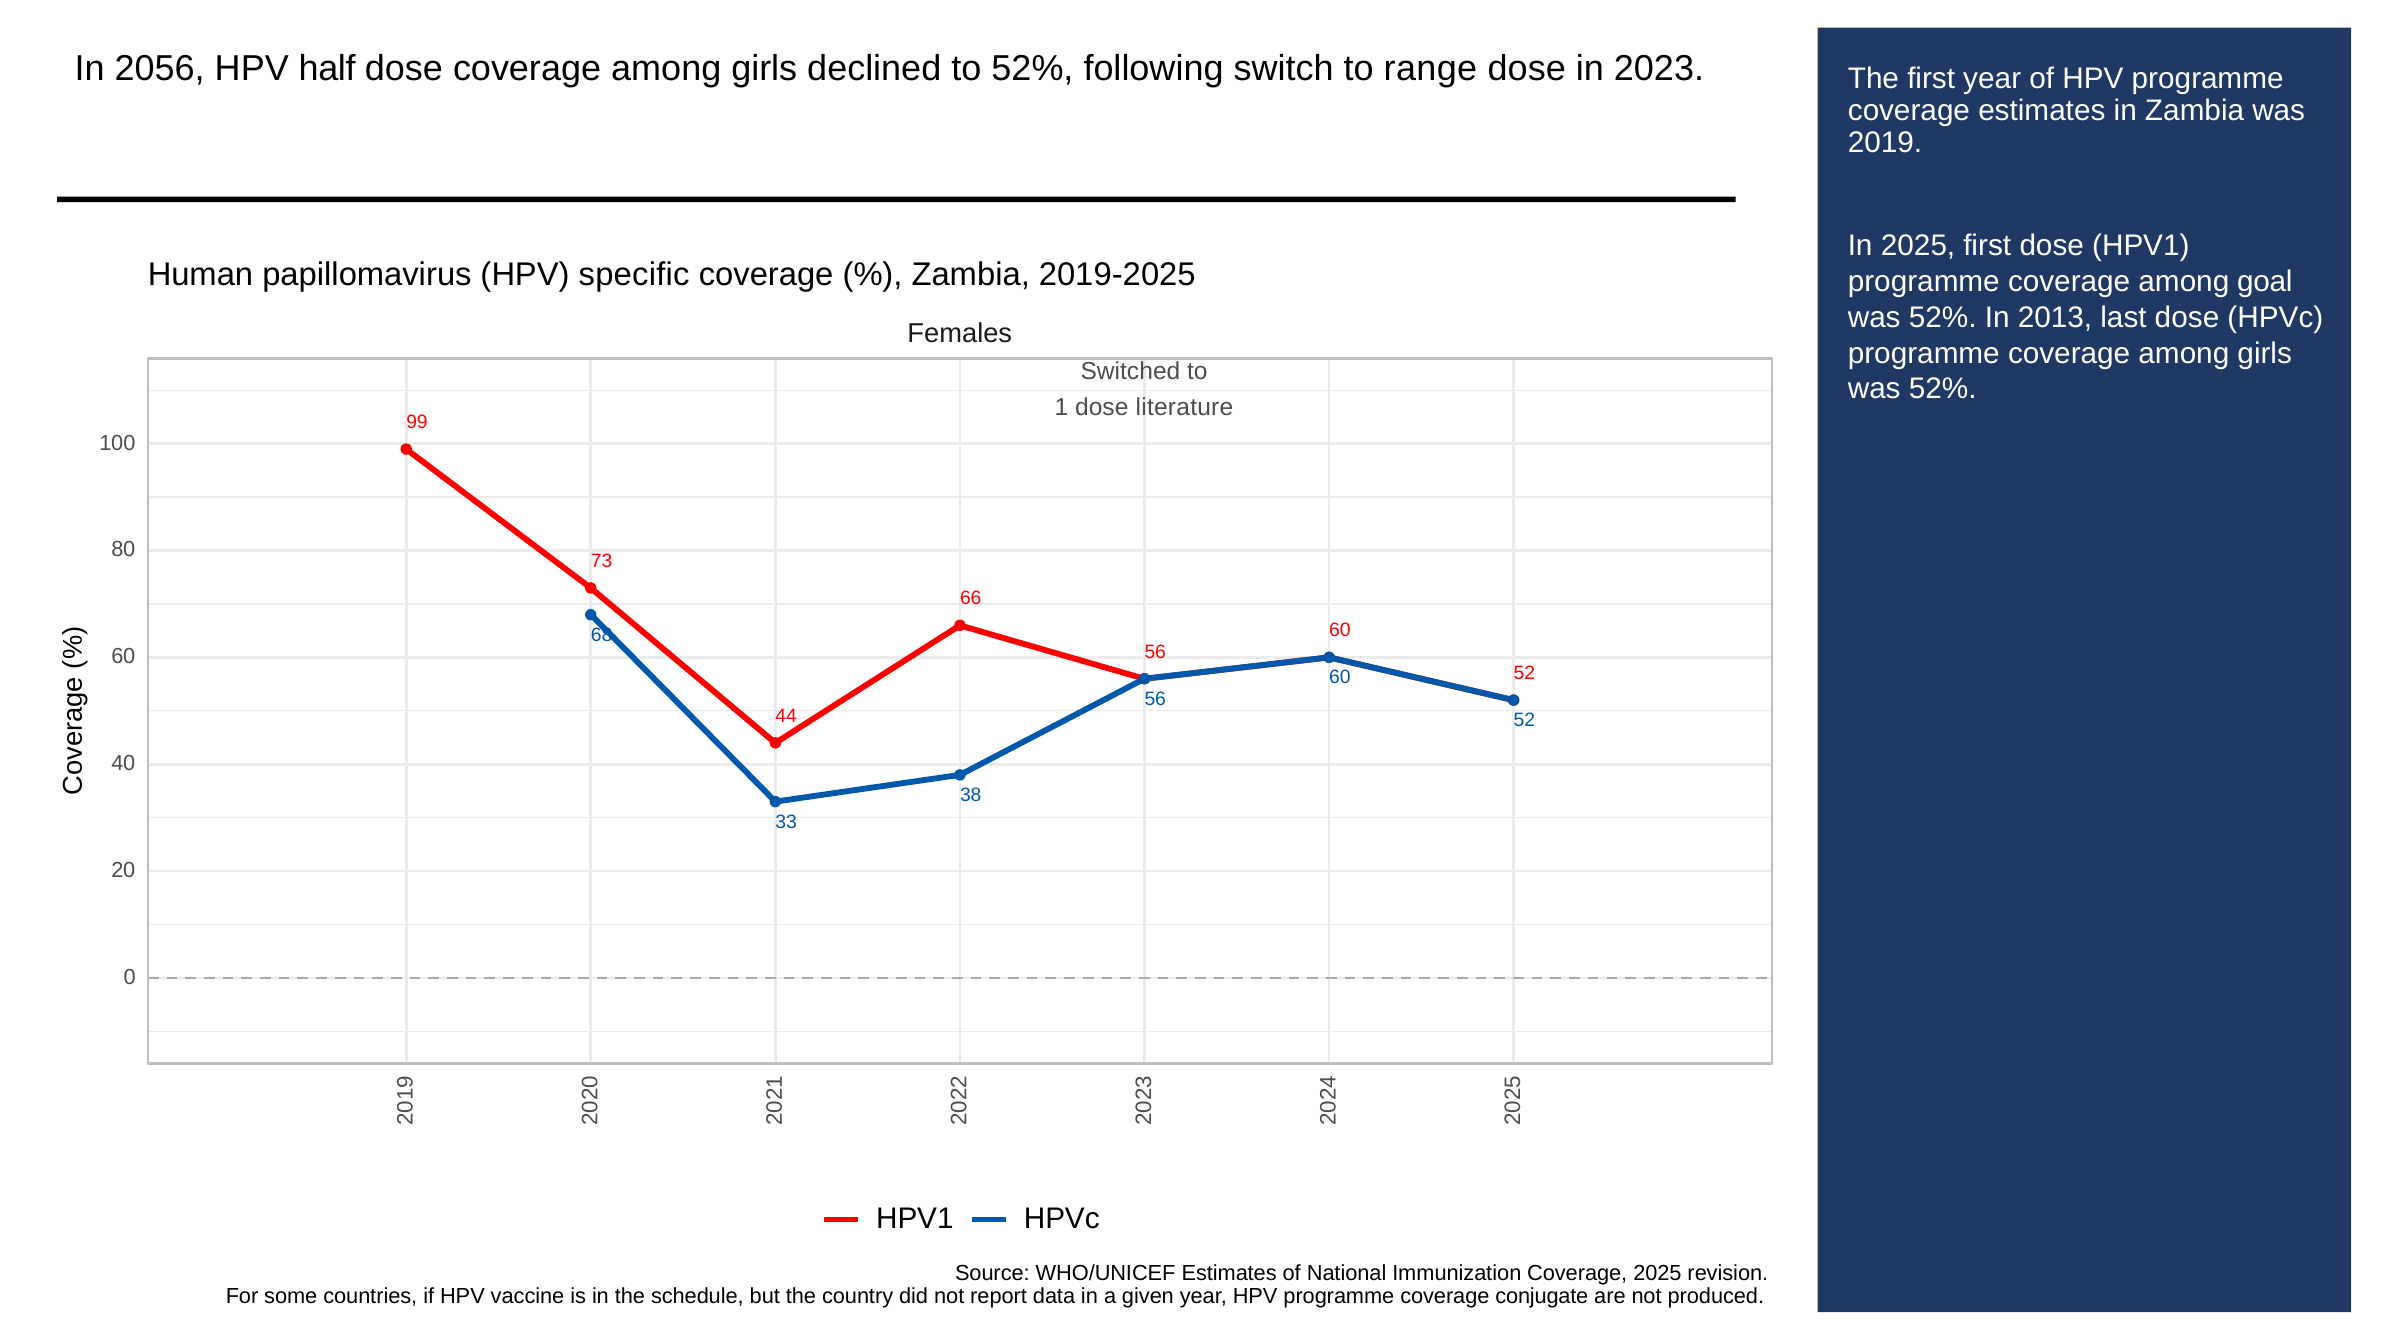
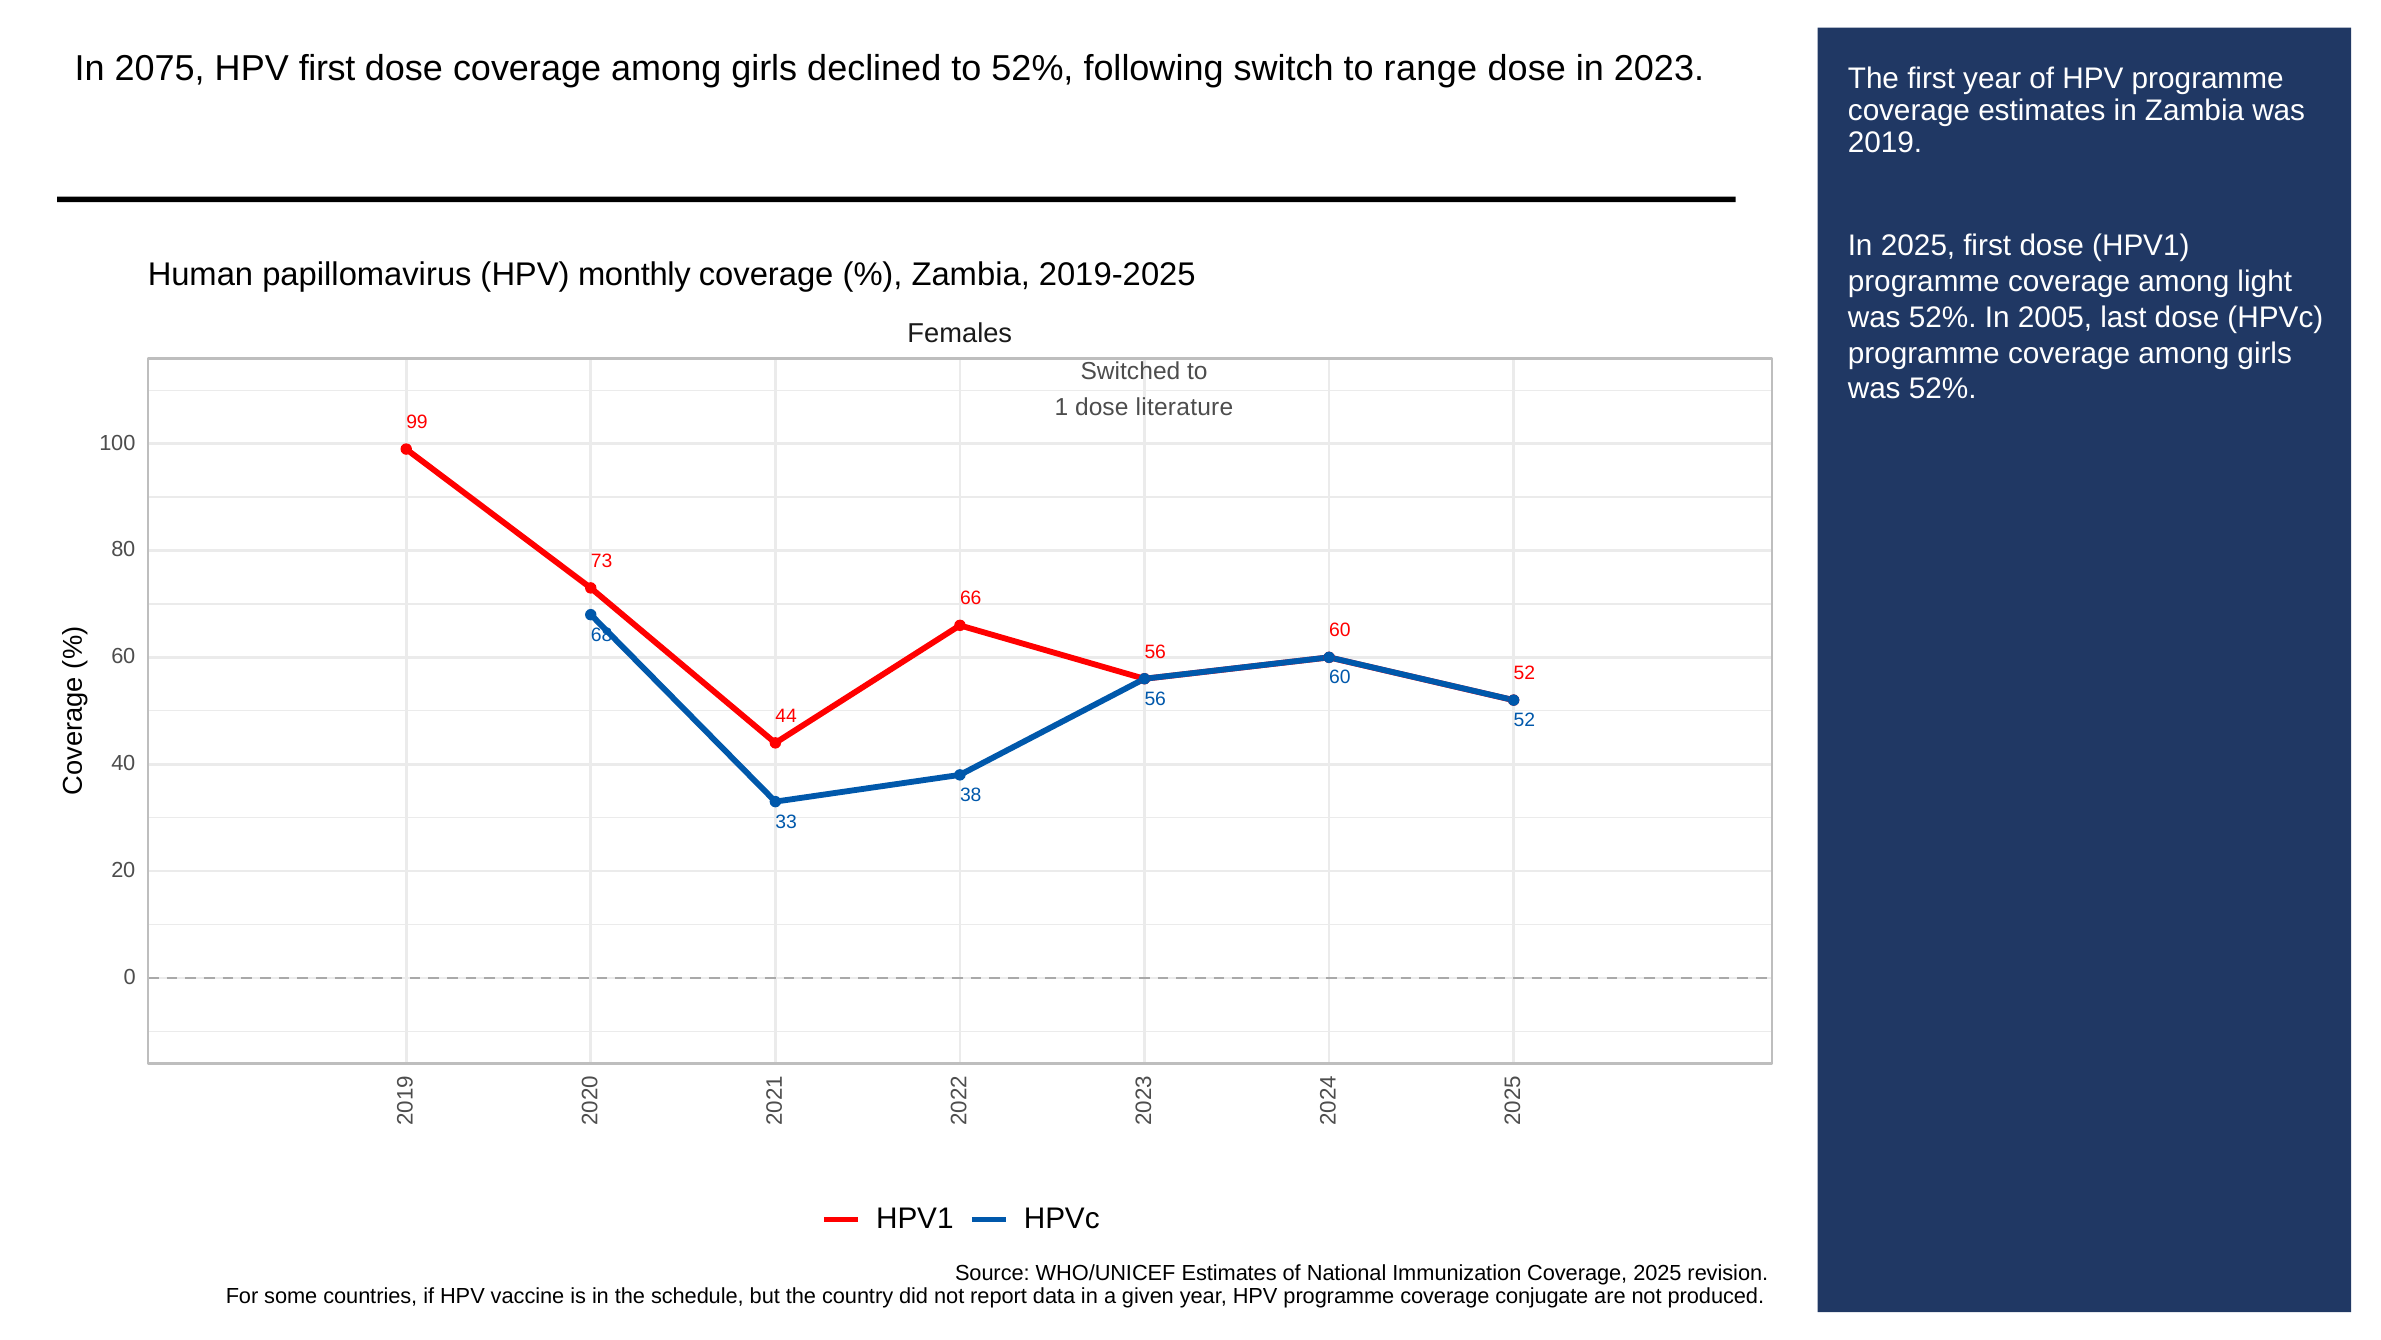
2056: 2056 -> 2075 (160, 69)
HPV half: half -> first (327, 69)
specific: specific -> monthly (634, 274)
goal: goal -> light (2265, 282)
2013: 2013 -> 2005 (2055, 317)
